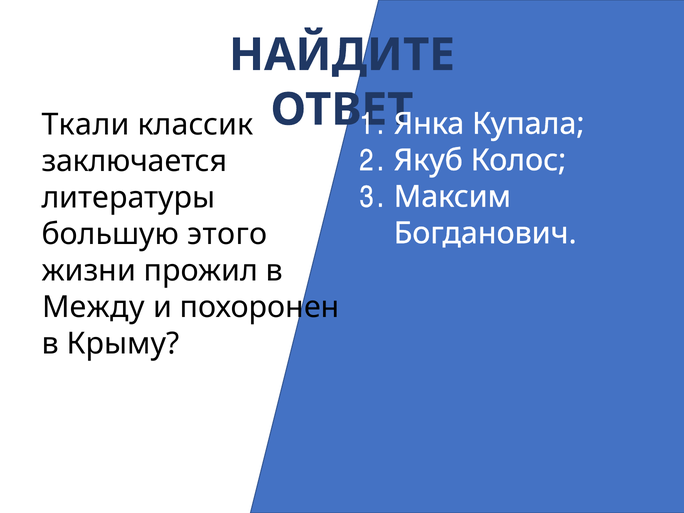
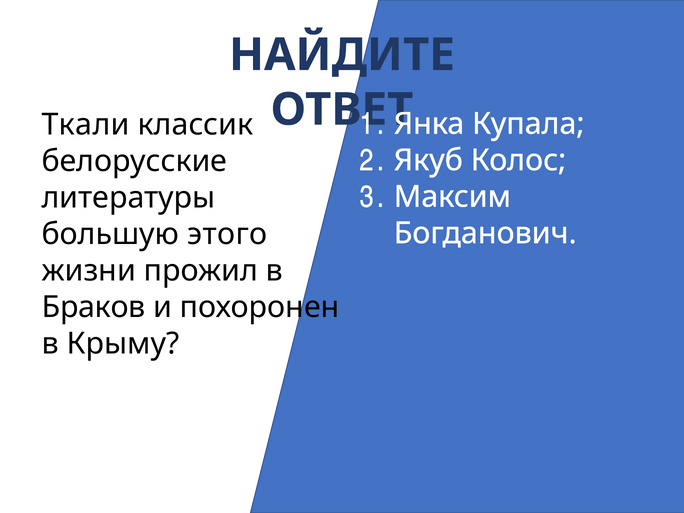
заключается: заключается -> белорусские (134, 161)
Между: Между -> Браков (94, 307)
